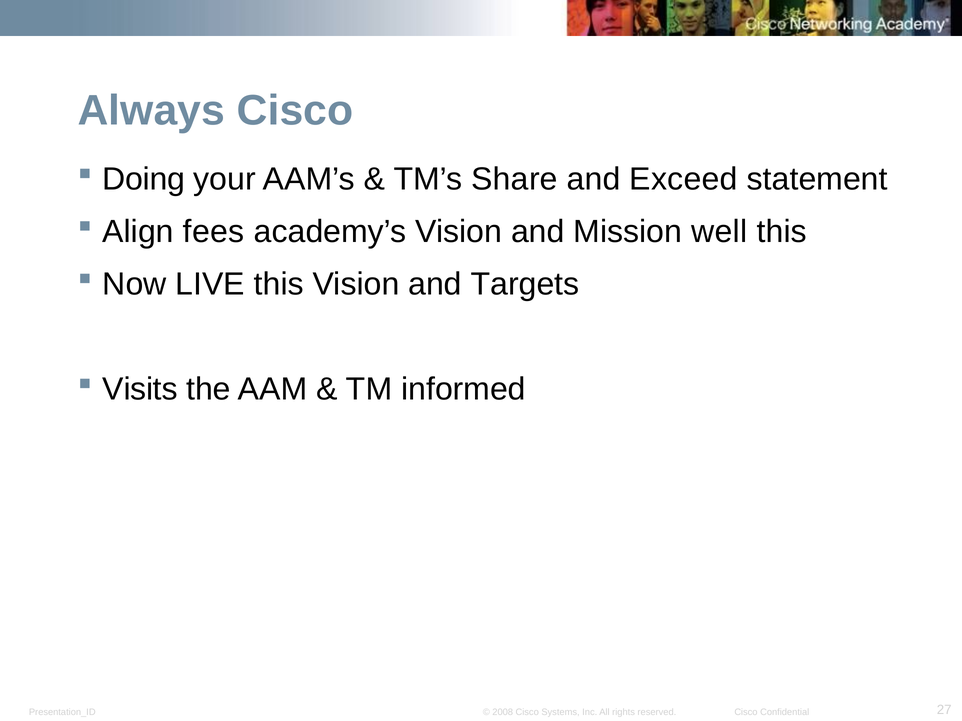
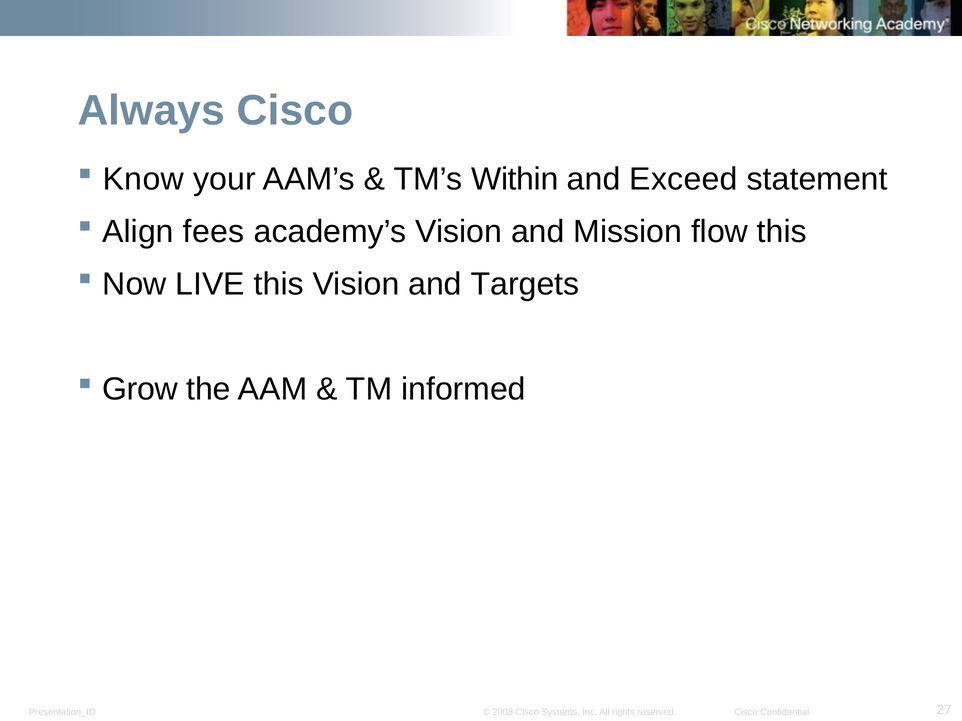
Doing: Doing -> Know (143, 179)
Share: Share -> Within (515, 179)
well: well -> flow (720, 232)
Visits: Visits -> Grow (140, 389)
